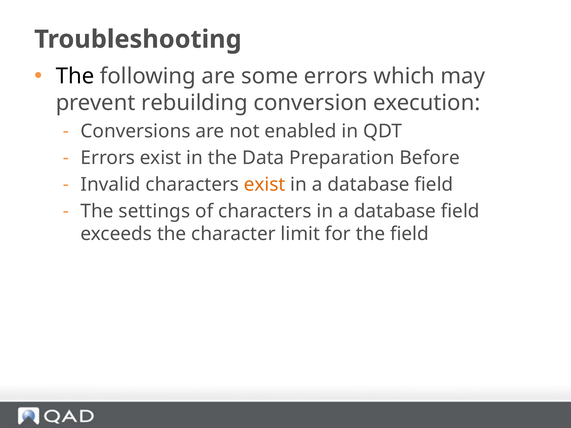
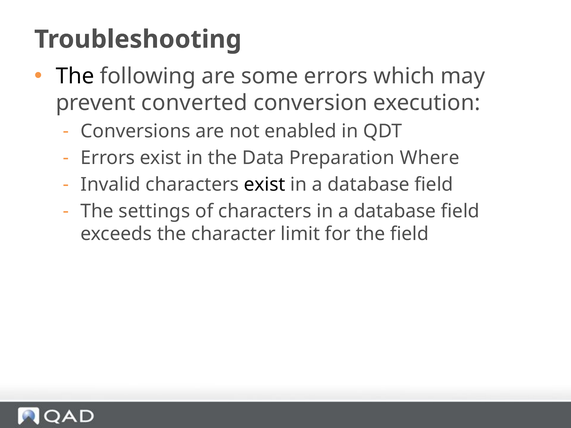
rebuilding: rebuilding -> converted (194, 103)
Before: Before -> Where (430, 158)
exist colour: orange -> black (265, 185)
